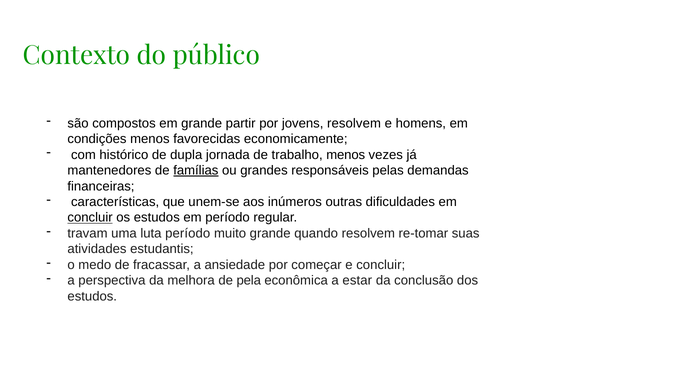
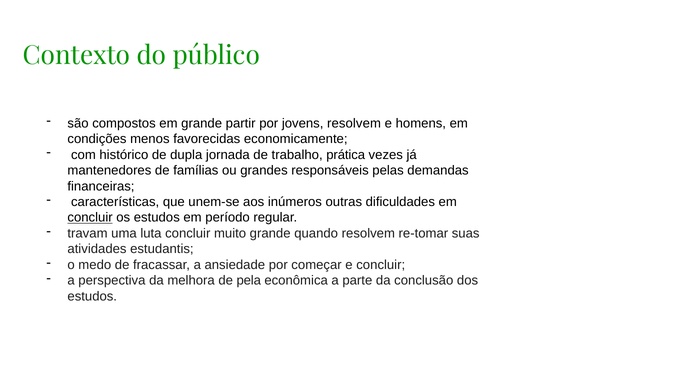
trabalho menos: menos -> prática (346, 155)
famílias underline: present -> none (196, 171)
luta período: período -> concluir (188, 233)
estar: estar -> parte (357, 281)
